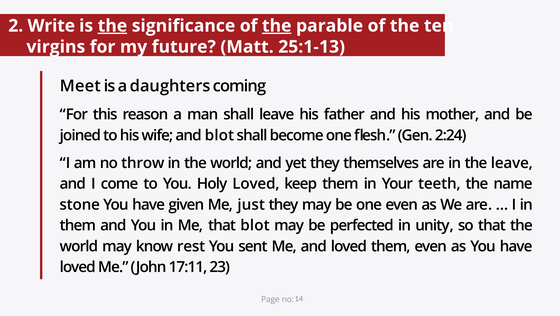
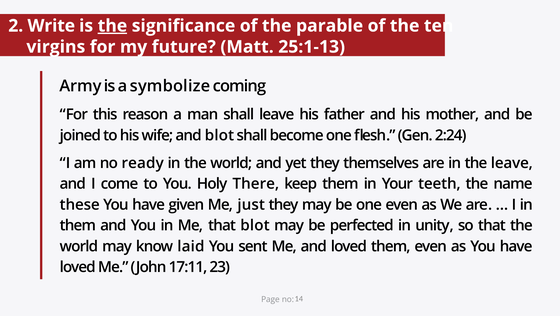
the underline: present -> none (277, 26)
Meet: Meet -> Army (81, 86)
daughters: daughters -> symbolize (170, 86)
throw: throw -> ready (143, 163)
Holy Loved: Loved -> There (256, 184)
stone: stone -> these (80, 205)
rest: rest -> laid (191, 246)
